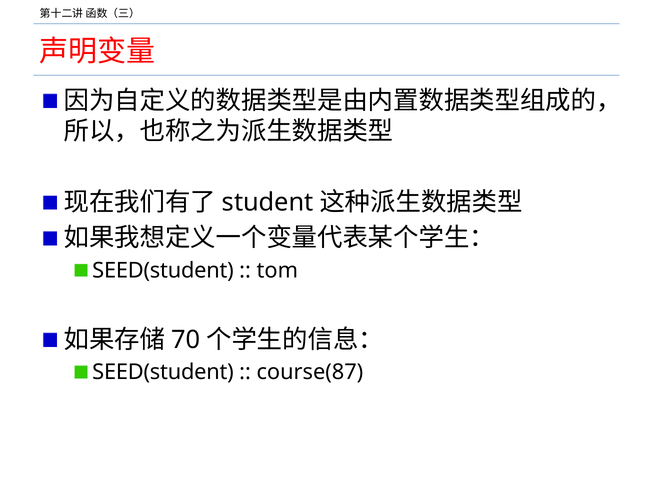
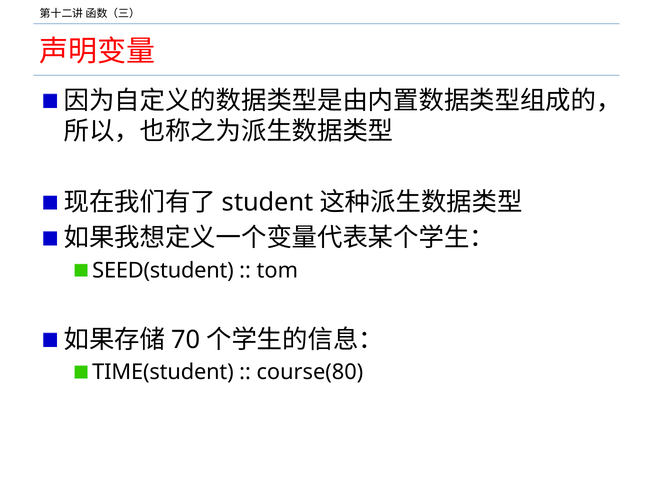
SEED(student: SEED(student -> TIME(student (163, 372)
course(87: course(87 -> course(80 (310, 372)
